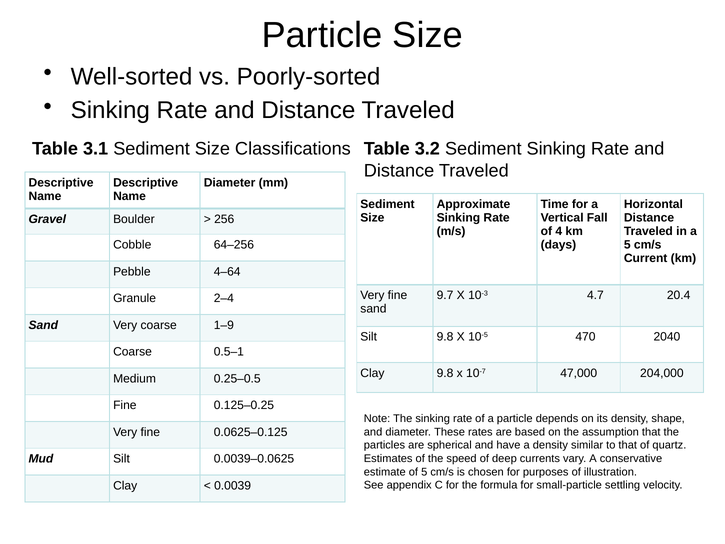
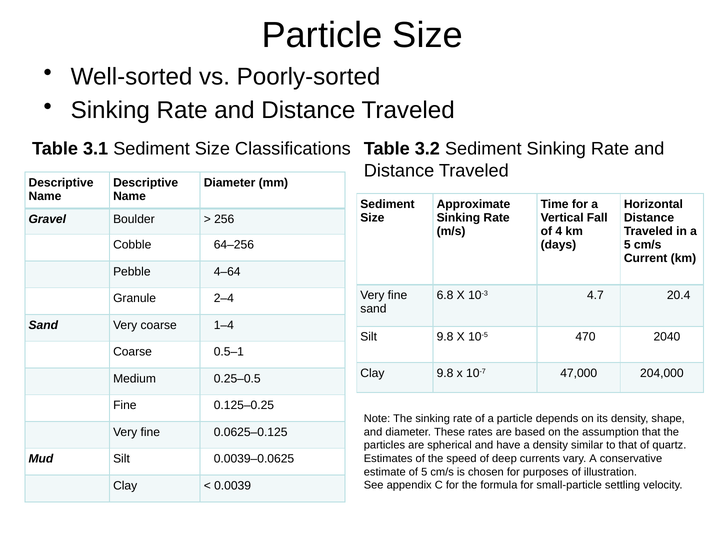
9.7: 9.7 -> 6.8 (445, 295)
1–9: 1–9 -> 1–4 (224, 325)
